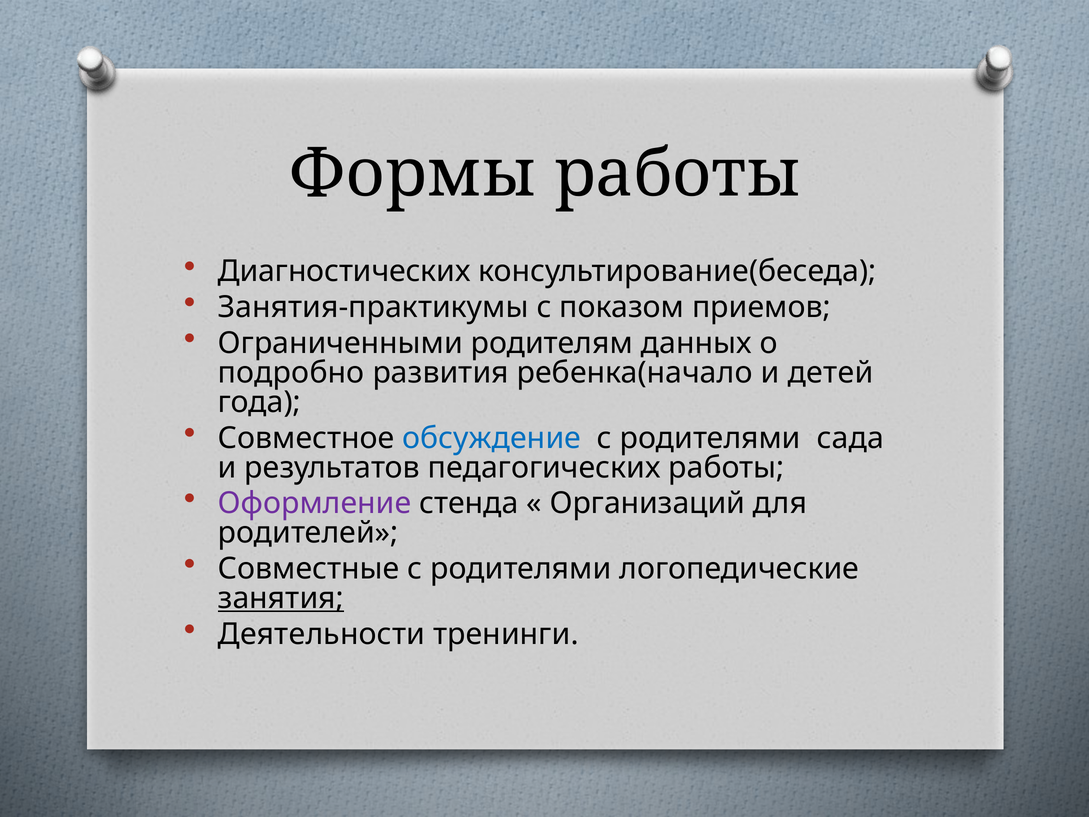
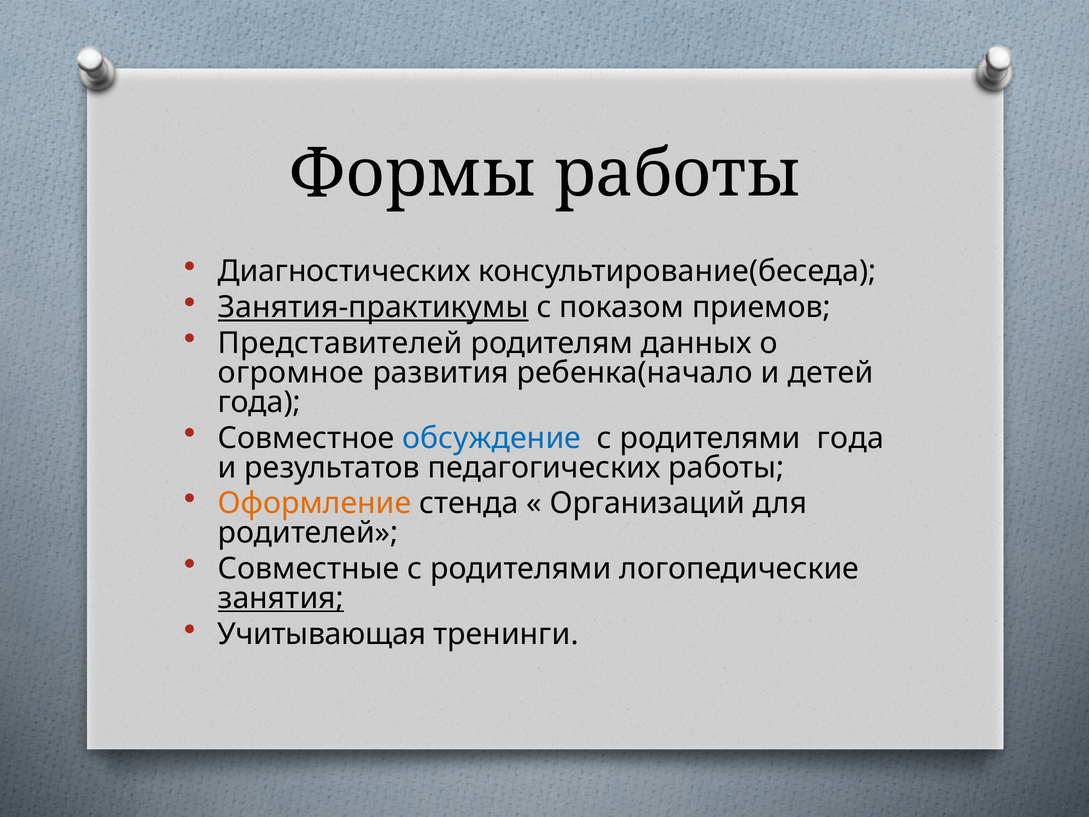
Занятия-практикумы underline: none -> present (373, 307)
Ограниченными: Ограниченными -> Представителей (340, 343)
подробно: подробно -> огромное (291, 373)
родителями сада: сада -> года (850, 438)
Оформление colour: purple -> orange (315, 503)
Деятельности: Деятельности -> Учитывающая (322, 634)
